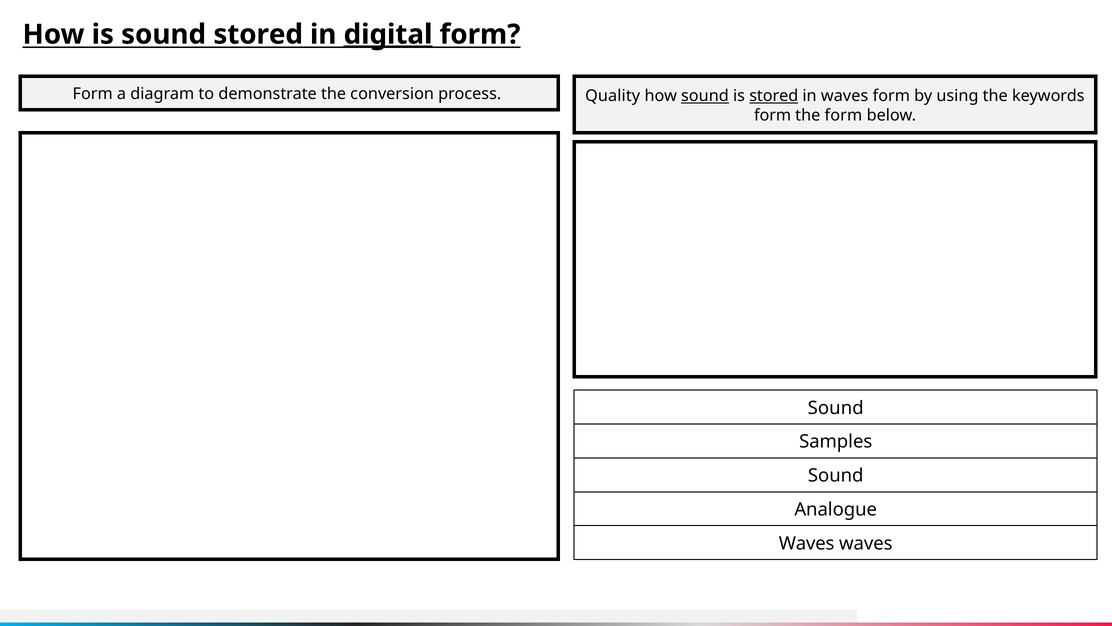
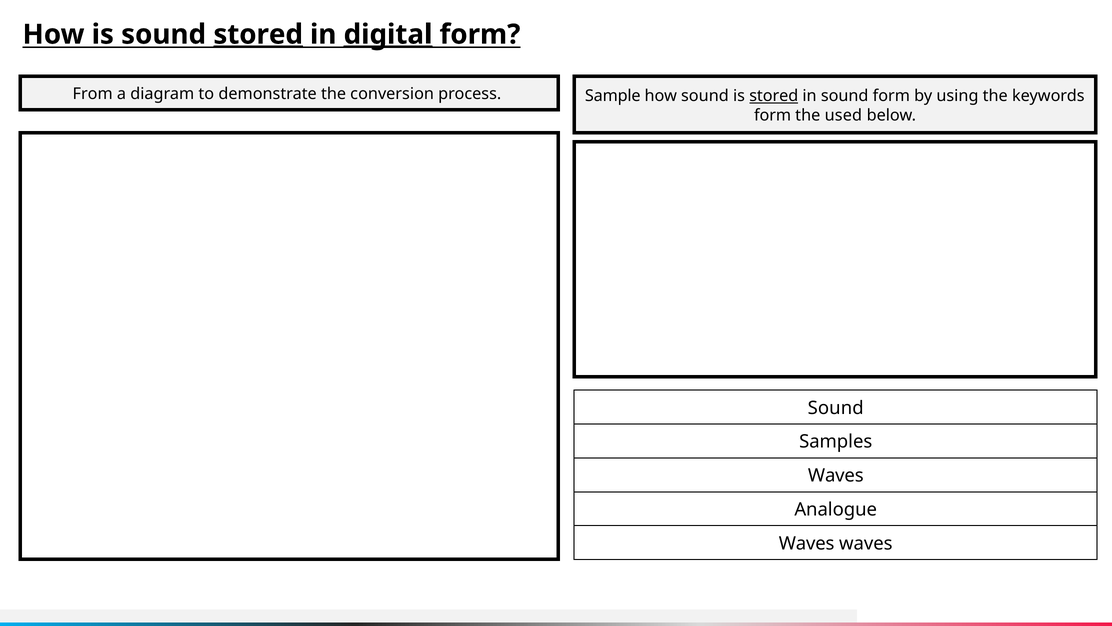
stored underline: none -> present (258, 34)
Form: Form -> From (93, 94)
Quality: Quality -> Sample (613, 96)
sound underline: present -> none (705, 96)
in waves: waves -> sound (845, 96)
the form: form -> used (843, 115)
Sound: Sound -> Waves (836, 475)
